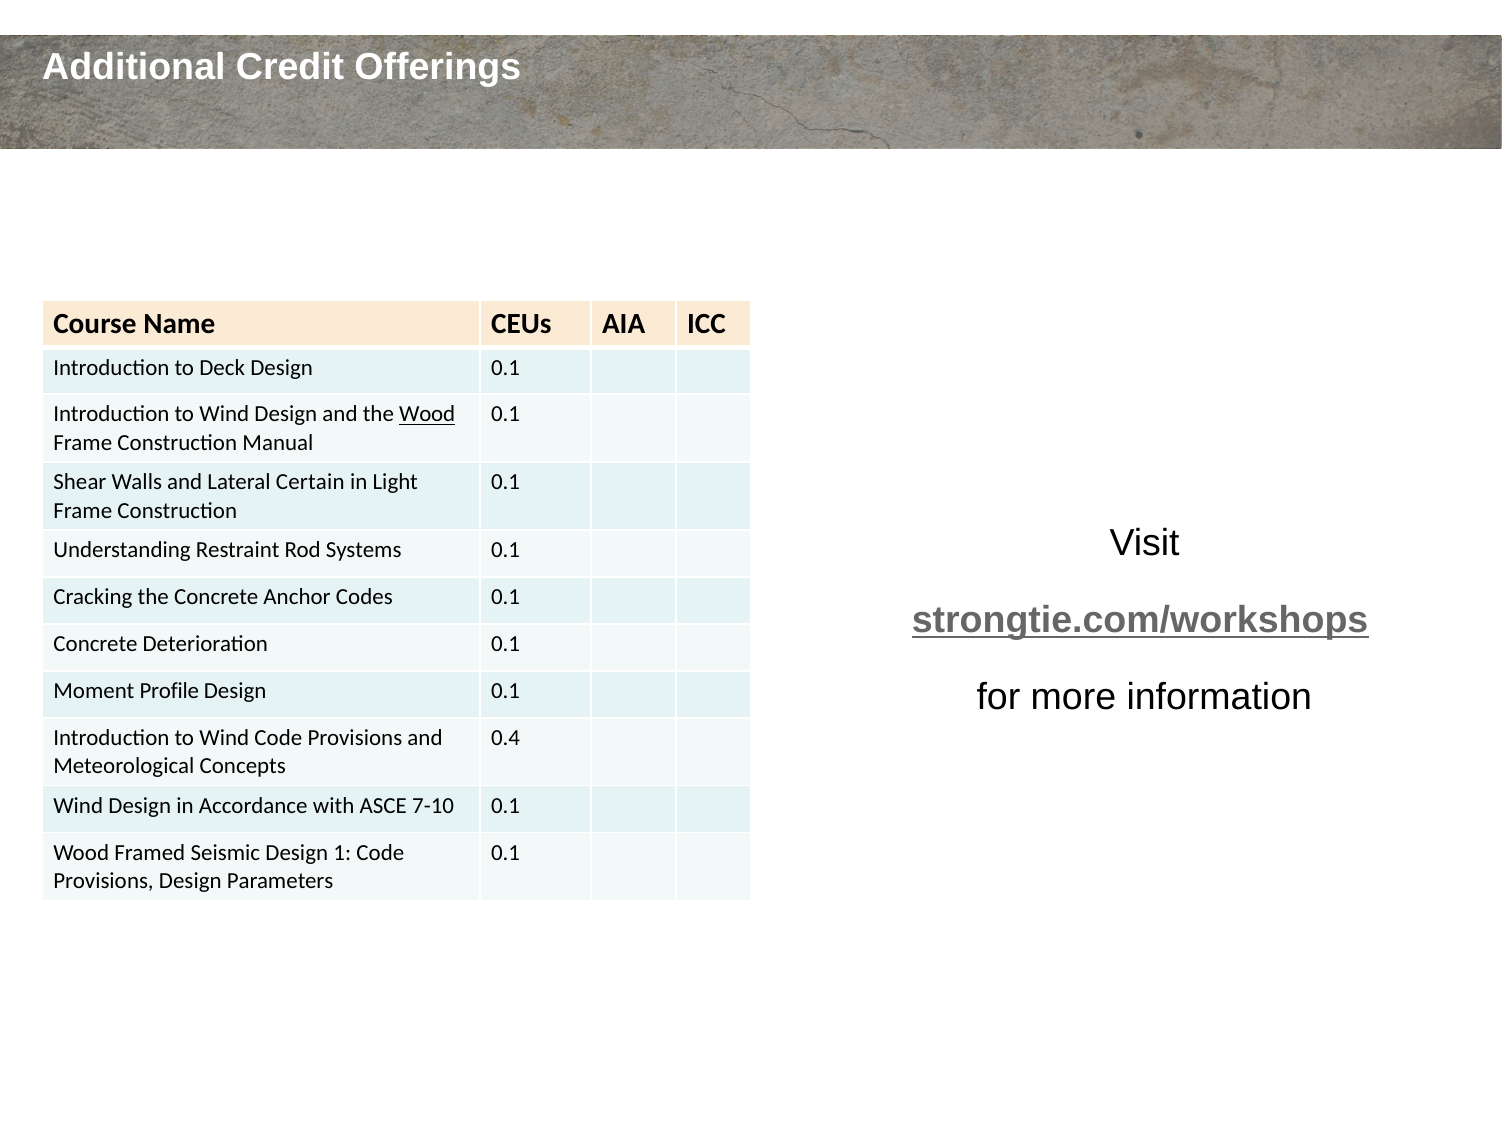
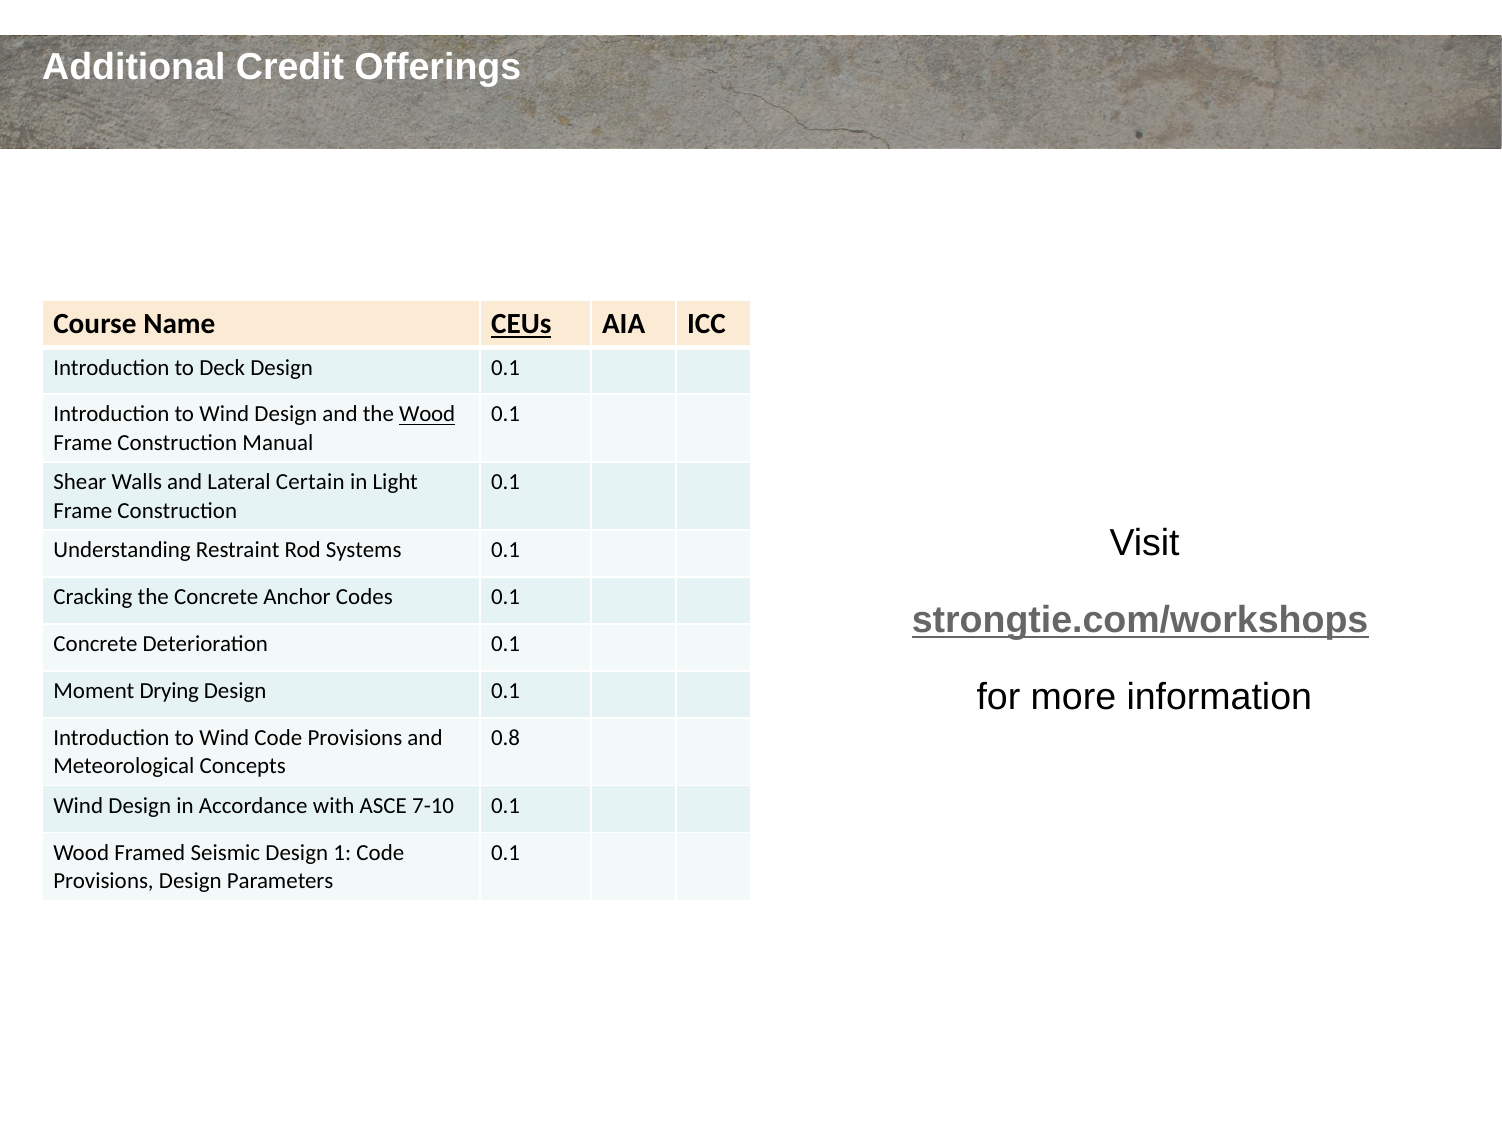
CEUs underline: none -> present (521, 324)
Profile: Profile -> Drying (169, 691)
0.4: 0.4 -> 0.8 (506, 737)
